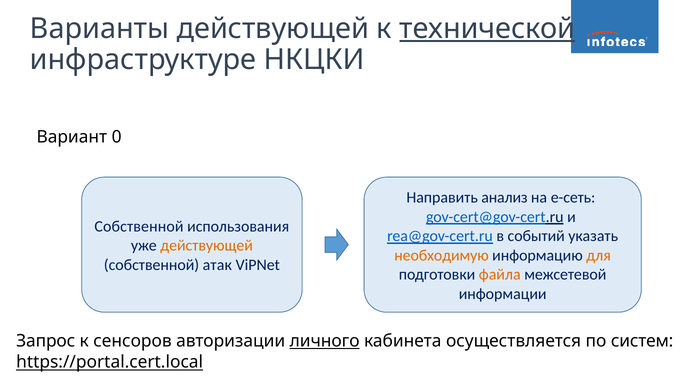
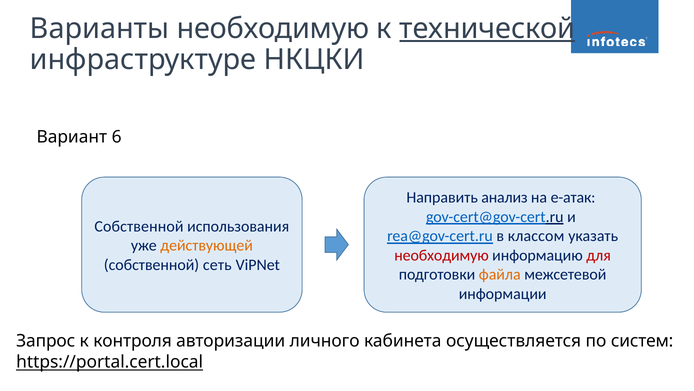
Варианты действующей: действующей -> необходимую (273, 28)
0: 0 -> 6 (117, 137)
e-сеть: e-сеть -> e-атак (573, 197)
событий: событий -> классом (536, 236)
необходимую colour: orange -> red (442, 255)
для colour: orange -> red (599, 255)
атак: атак -> сеть (217, 264)
сенсоров: сенсоров -> контроля (133, 341)
личного underline: present -> none (325, 341)
